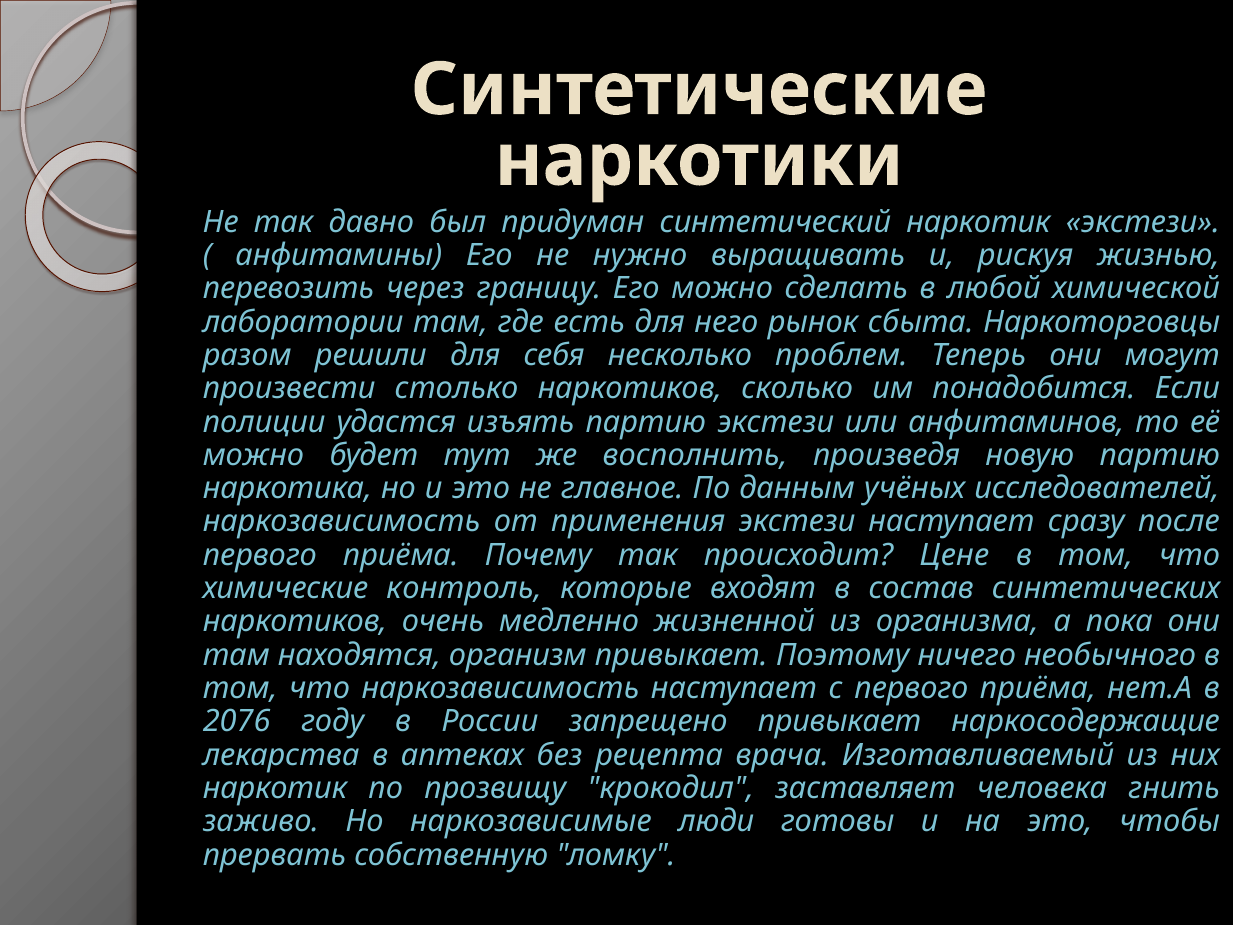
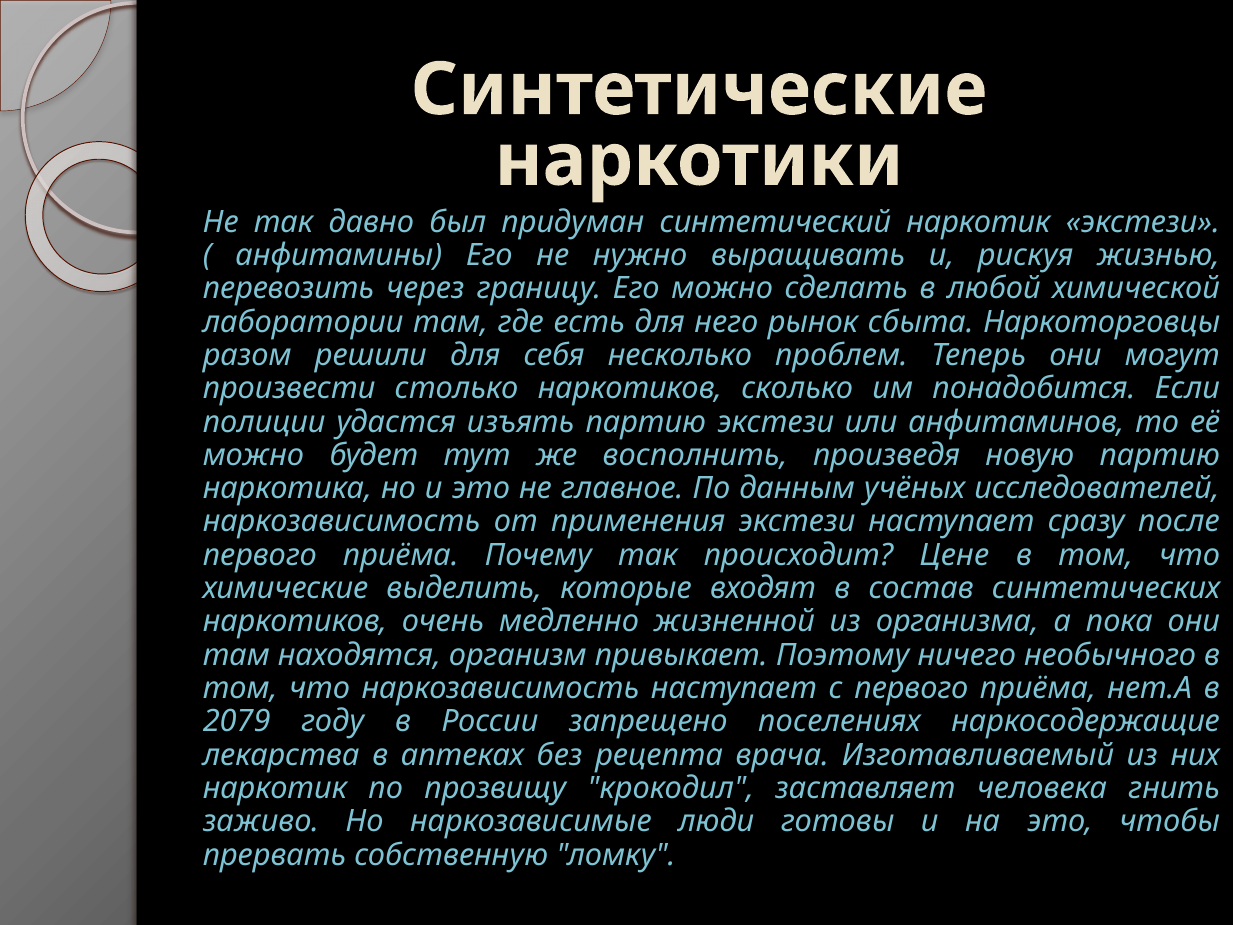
контроль: контроль -> выделить (464, 588)
2076: 2076 -> 2079 (237, 721)
запрещено привыкает: привыкает -> поселениях (839, 721)
